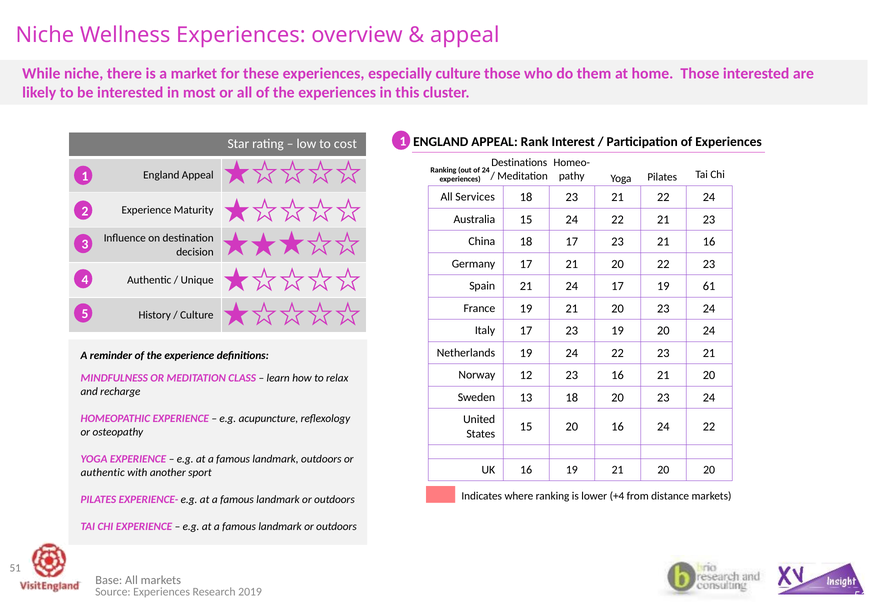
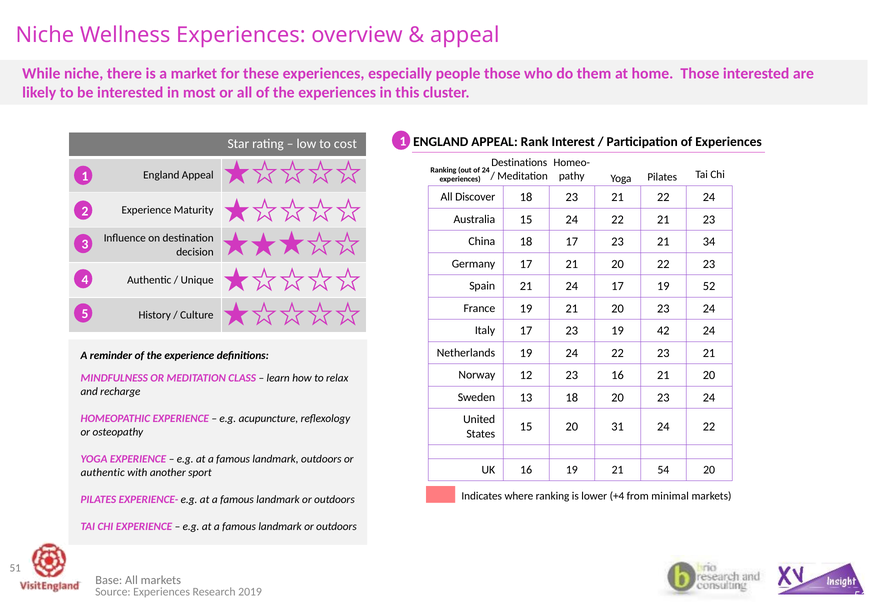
especially culture: culture -> people (458, 74)
Services: Services -> Discover (475, 197)
21 16: 16 -> 34 (709, 242)
61: 61 -> 52 (709, 286)
19 20: 20 -> 42 (663, 331)
20 16: 16 -> 31 (618, 427)
16 19 21 20: 20 -> 54 (663, 470)
distance: distance -> minimal (670, 496)
